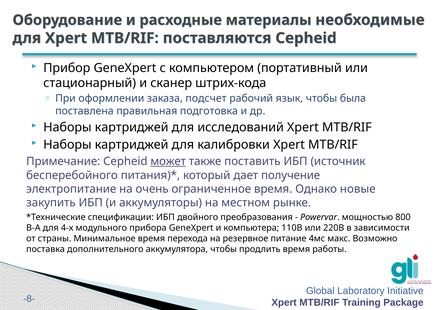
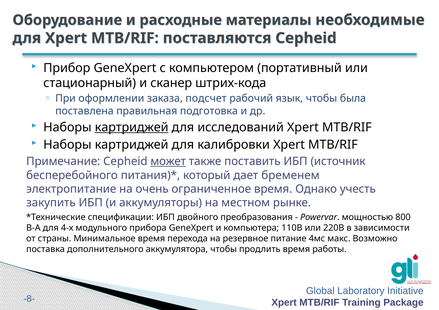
картриджей underline: none -> present (132, 127)
получение: получение -> бременем (291, 175)
новые: новые -> учесть (358, 189)
